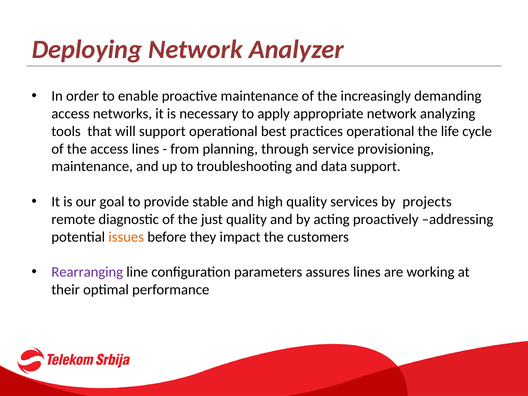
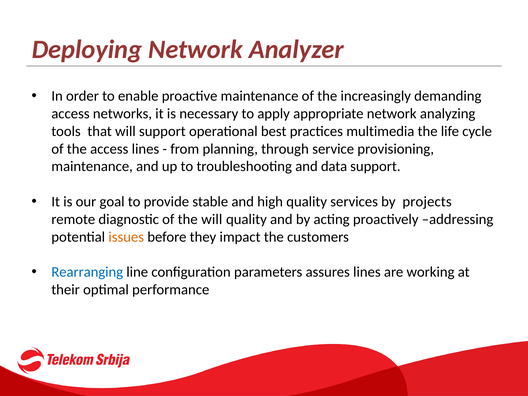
practices operational: operational -> multimedia (380, 131)
the just: just -> will (212, 219)
Rearranging colour: purple -> blue (87, 272)
